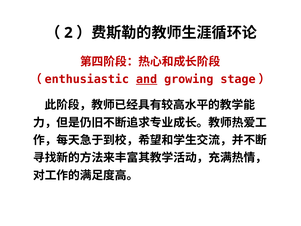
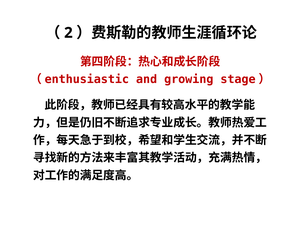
and underline: present -> none (147, 79)
